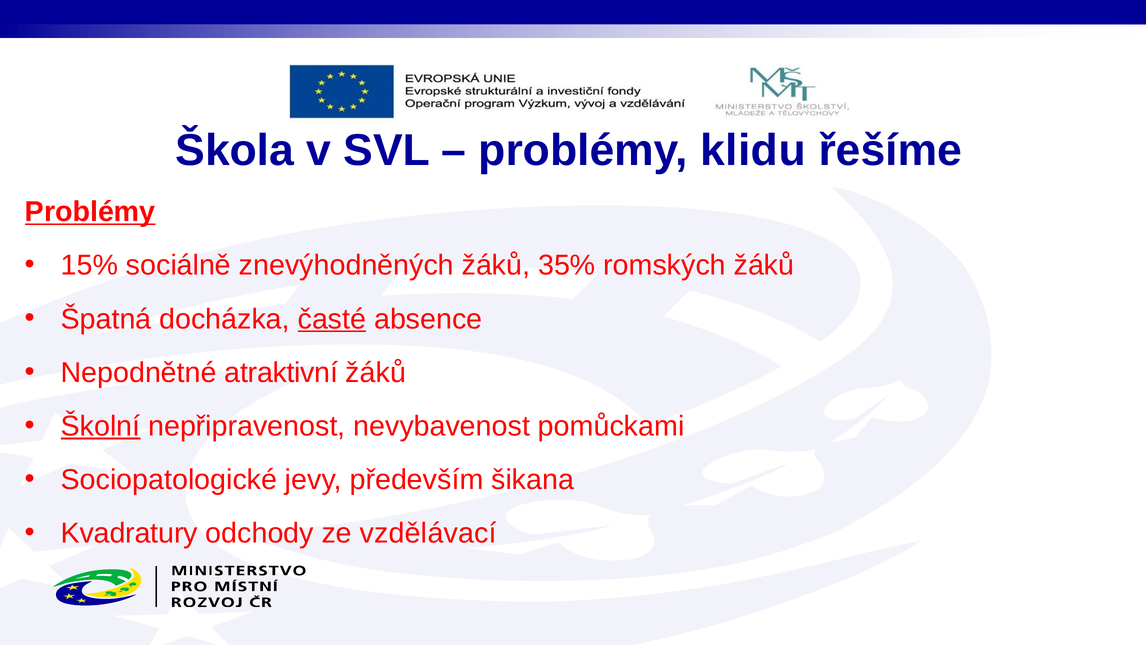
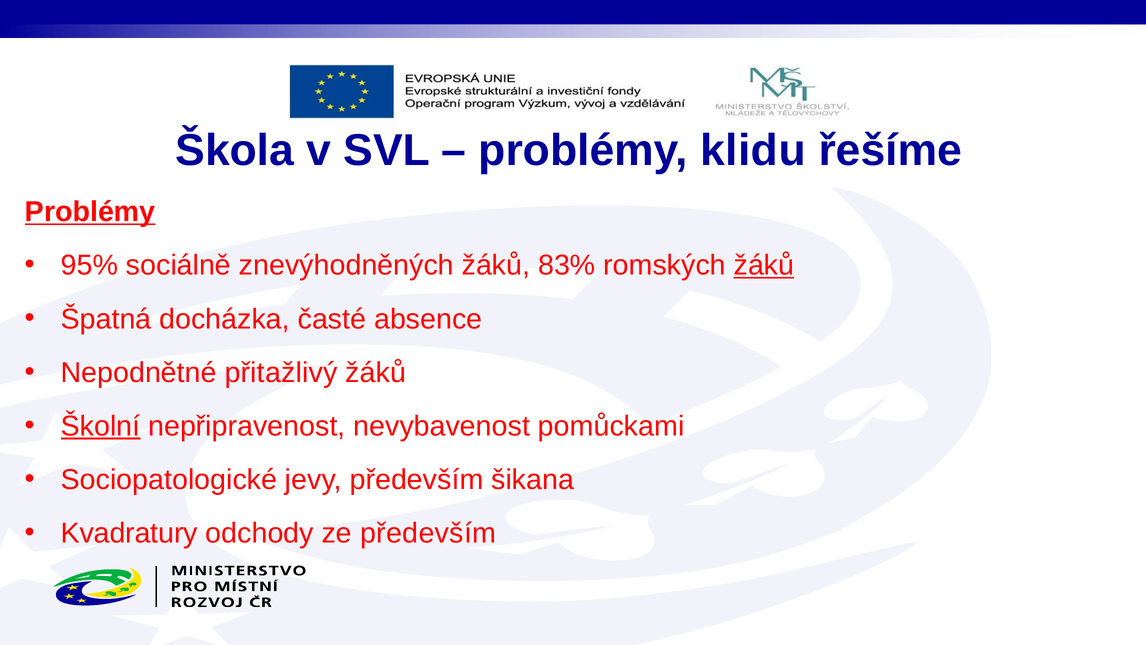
15%: 15% -> 95% (89, 265)
35%: 35% -> 83% (567, 265)
žáků underline: none -> present (764, 265)
časté underline: present -> none (332, 319)
atraktivní: atraktivní -> přitažlivý (281, 372)
ze vzdělávací: vzdělávací -> především (428, 533)
